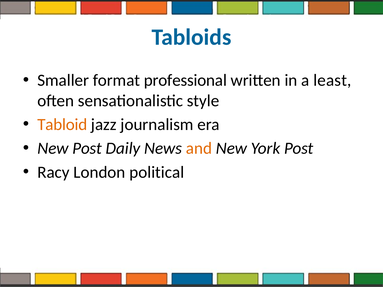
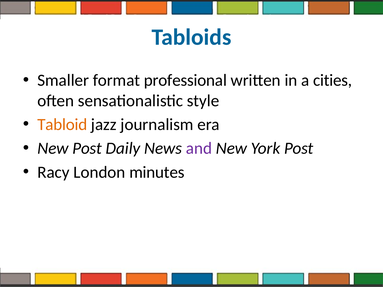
least: least -> cities (333, 80)
and colour: orange -> purple (199, 148)
political: political -> minutes (157, 172)
